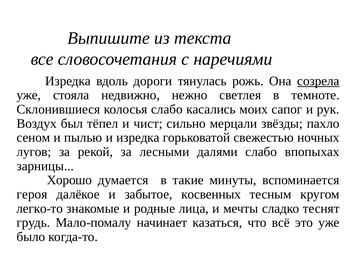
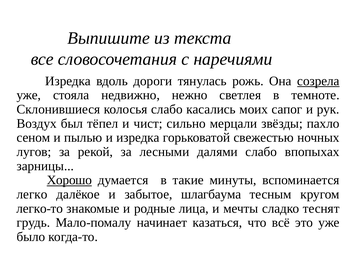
Хорошо underline: none -> present (69, 181)
героя: героя -> легко (32, 195)
косвенных: косвенных -> шлагбаума (211, 195)
